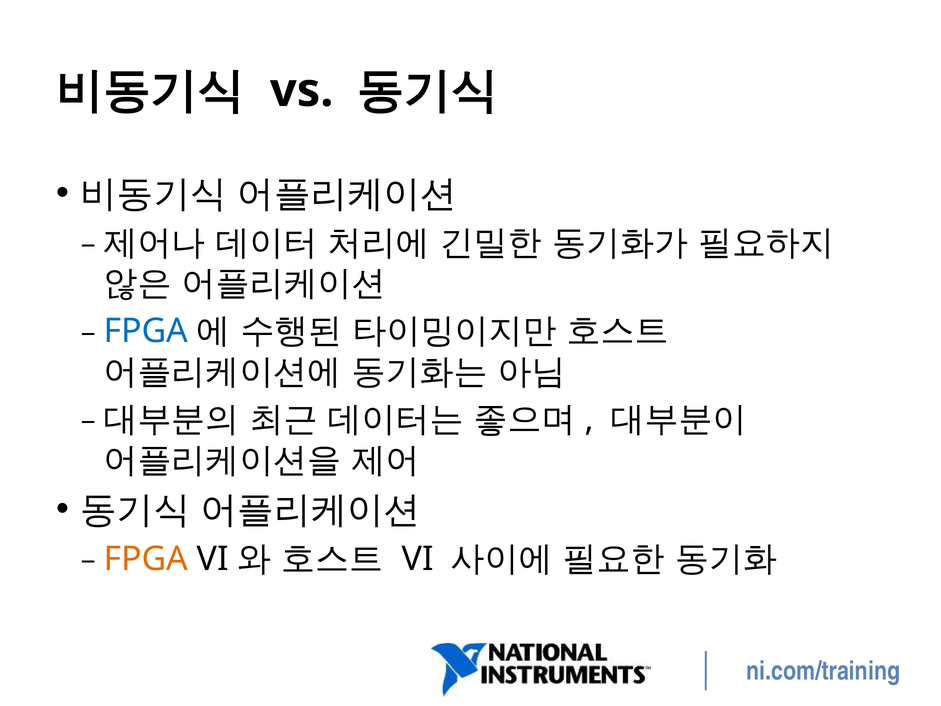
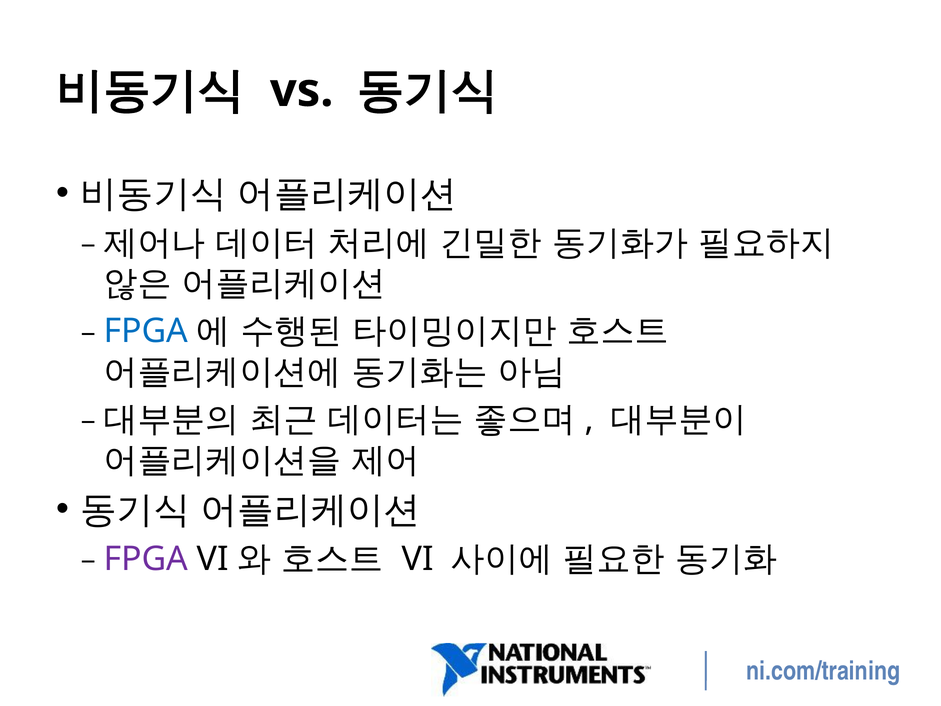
FPGA colour: orange -> purple (146, 559)
